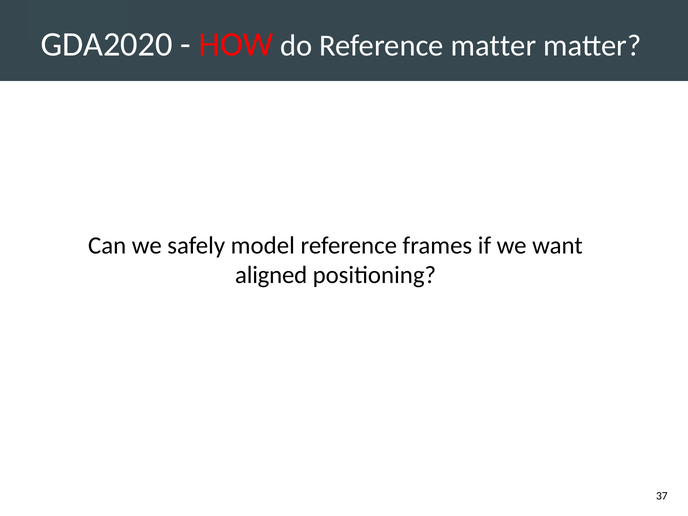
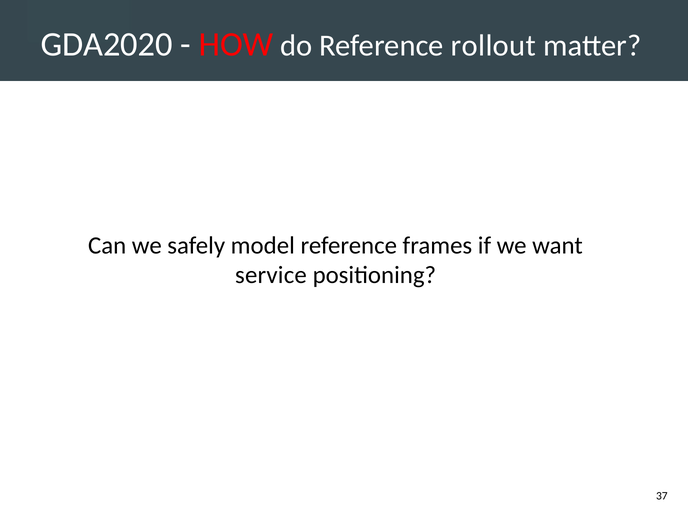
Reference matter: matter -> rollout (493, 46)
aligned: aligned -> service (271, 275)
